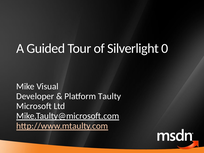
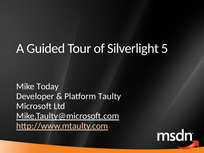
0: 0 -> 5 (165, 48)
Visual: Visual -> Today (48, 86)
